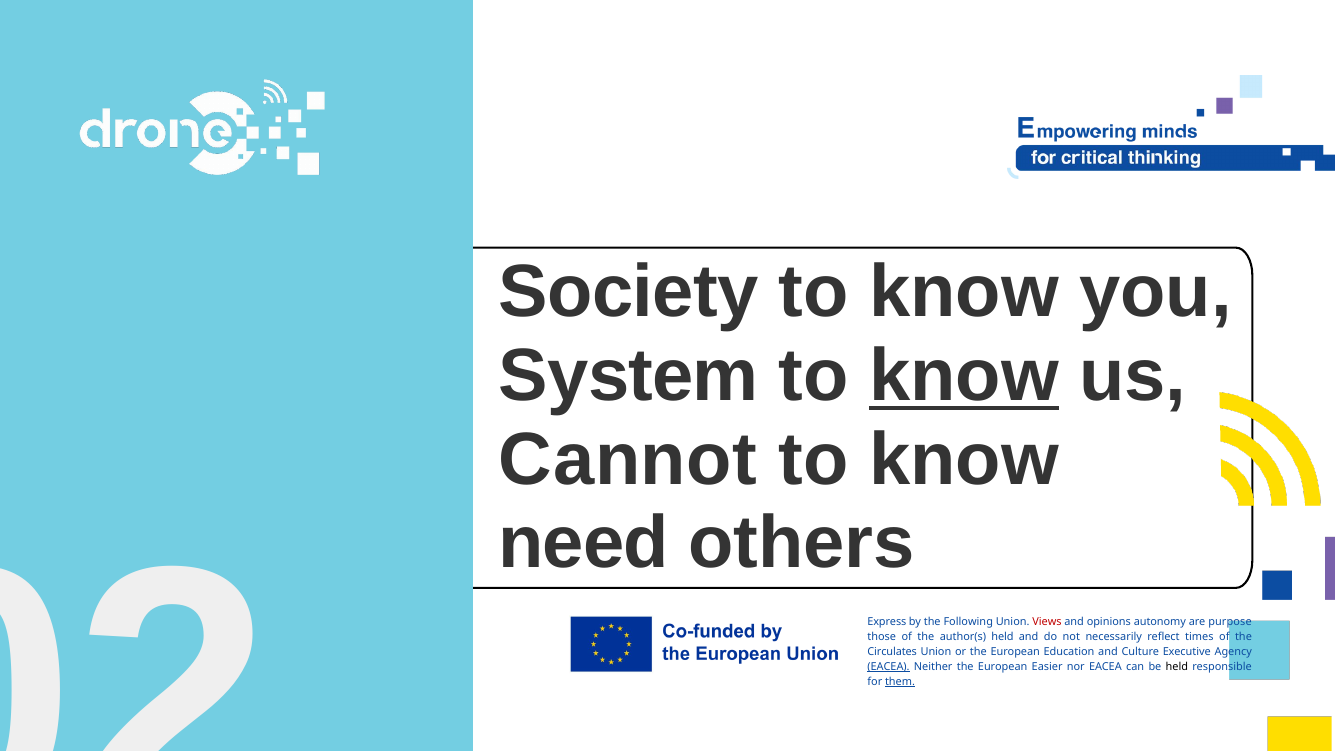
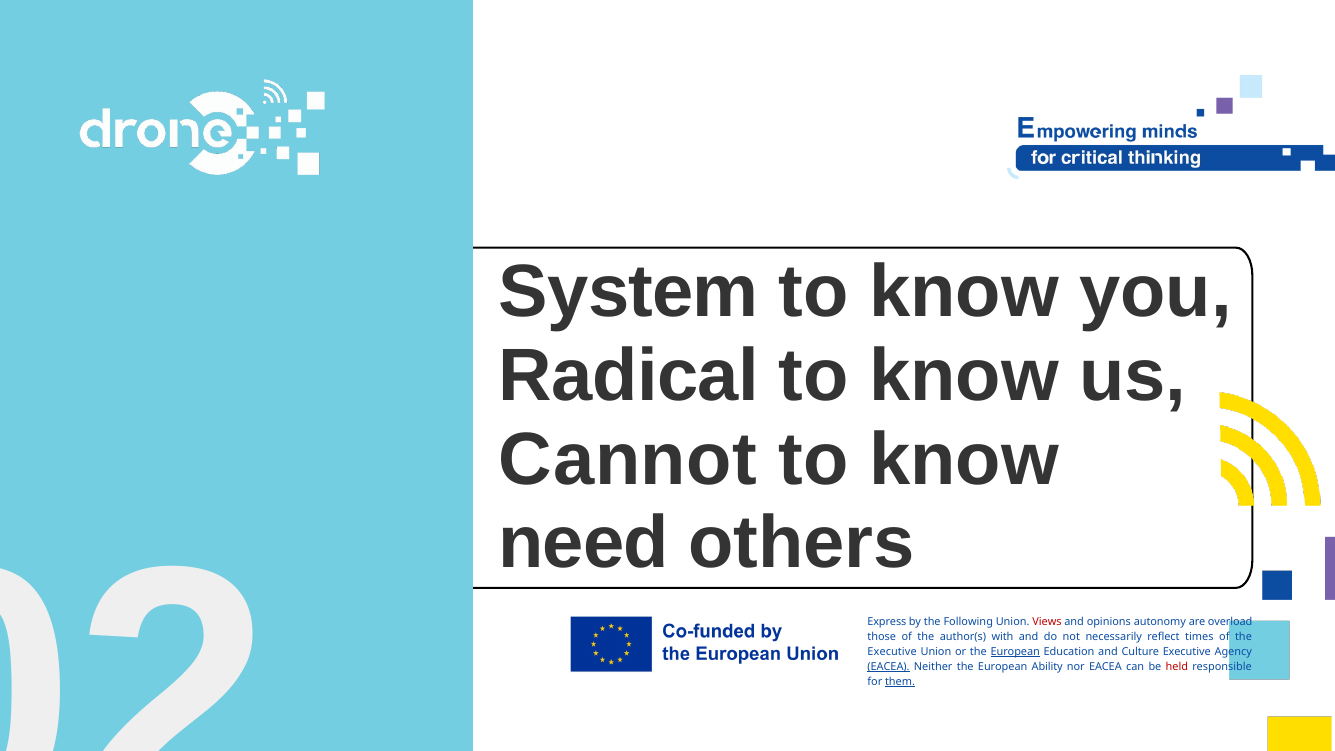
Society: Society -> System (629, 292)
System: System -> Radical (629, 376)
know underline: present -> none (964, 376)
purpose: purpose -> overload (1230, 621)
author(s held: held -> with (1003, 636)
Circulates: Circulates -> Executive (892, 651)
European underline: none -> present (1015, 651)
Easier: Easier -> Ability (1047, 667)
held colour: black -> red (1177, 667)
